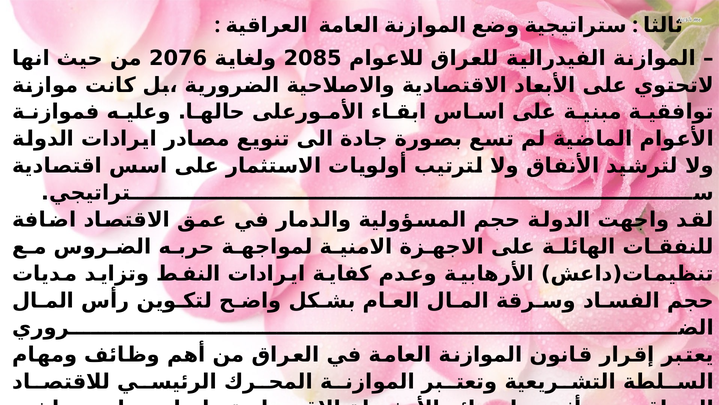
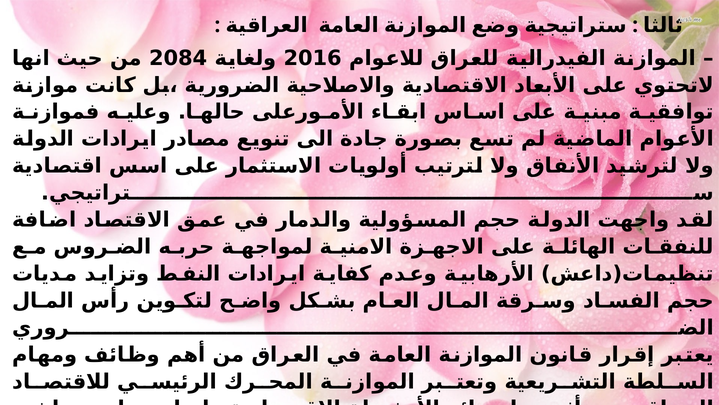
2076: 2076 -> 2084 (178, 58)
2085: 2085 -> 2016 (313, 58)
